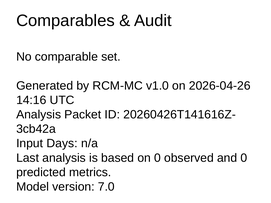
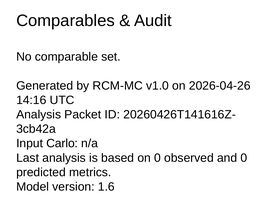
Days: Days -> Carlo (62, 144)
7.0: 7.0 -> 1.6 (106, 187)
